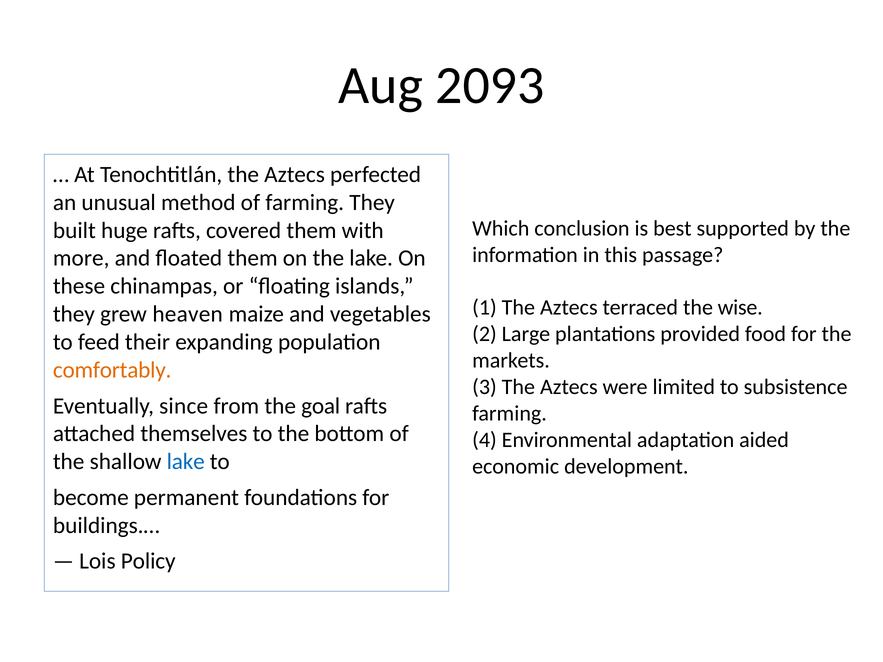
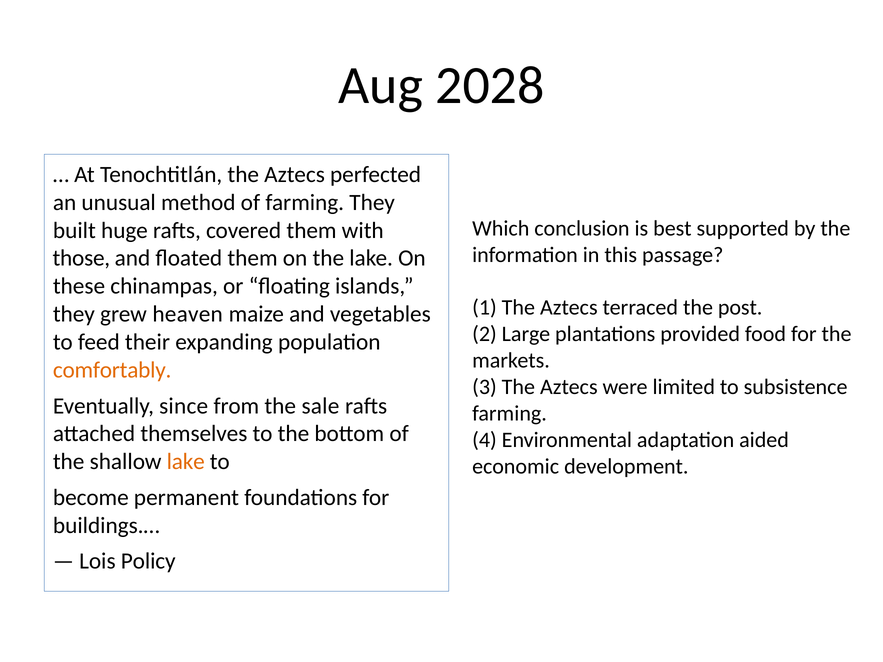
2093: 2093 -> 2028 (490, 85)
more: more -> those (81, 258)
wise: wise -> post (740, 308)
goal: goal -> sale (320, 406)
lake colour: blue -> orange (186, 462)
